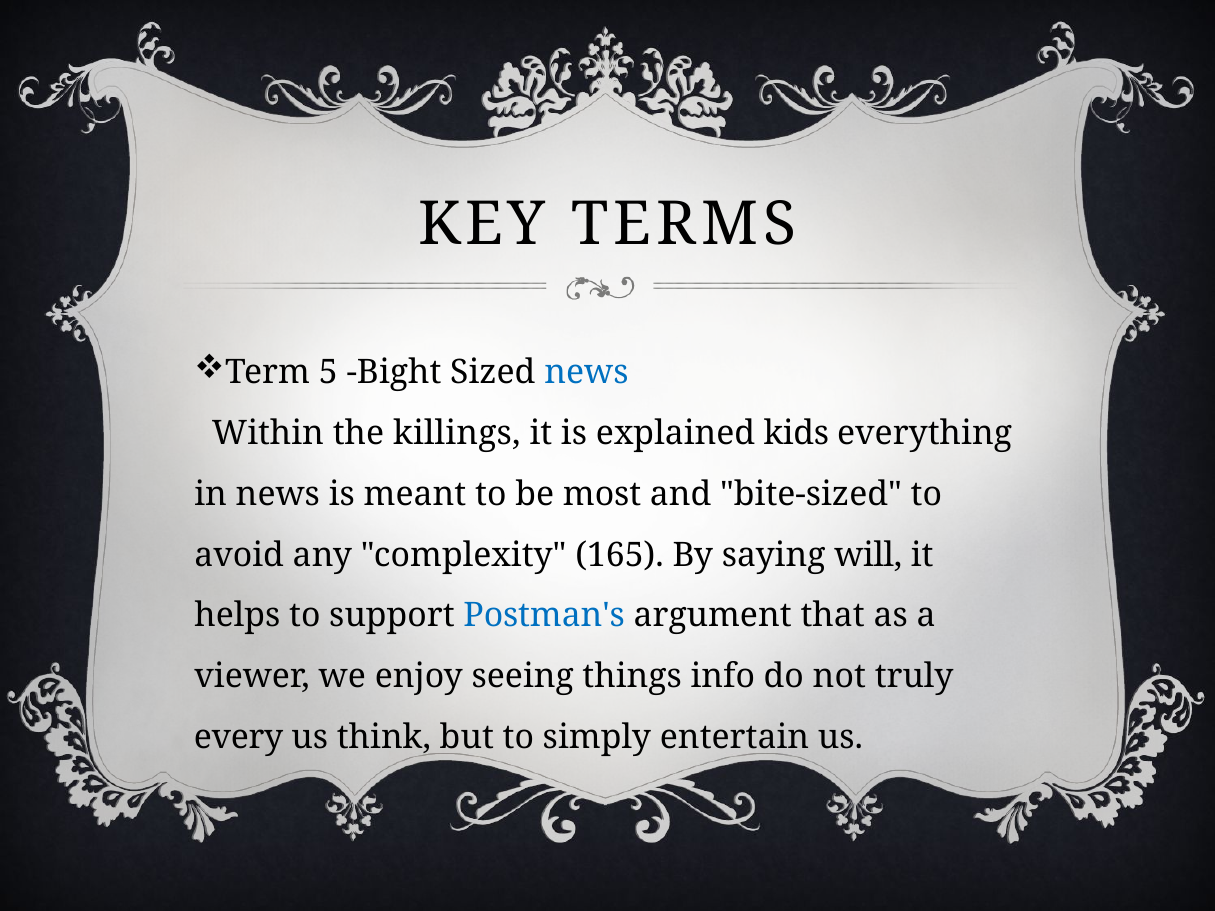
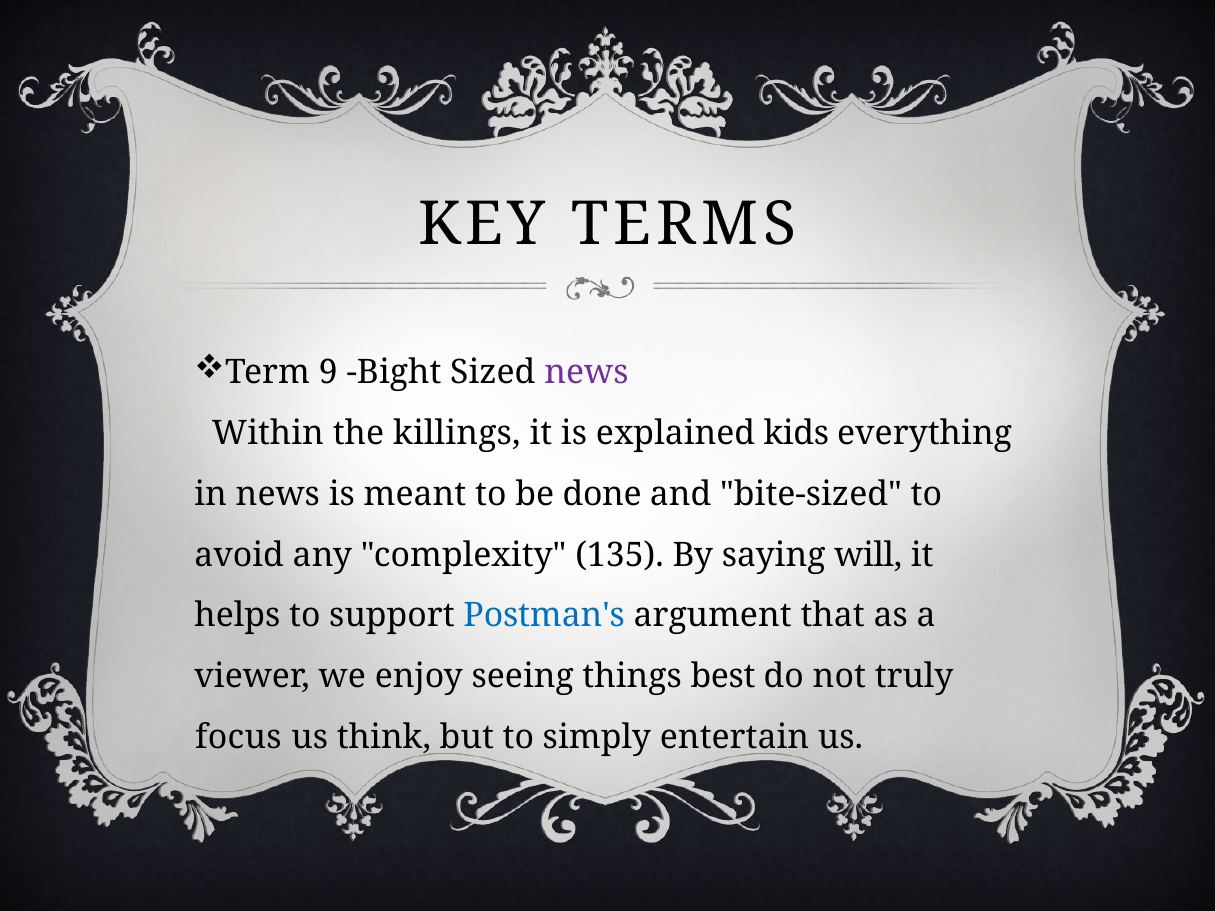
5: 5 -> 9 (328, 373)
news colour: blue -> purple (586, 373)
most: most -> done (602, 494)
165: 165 -> 135 (620, 555)
info: info -> best (723, 677)
every: every -> focus (238, 737)
